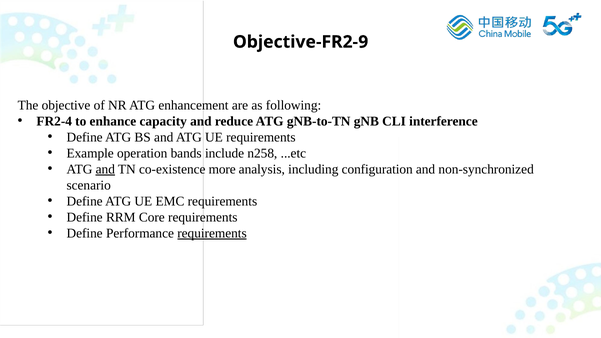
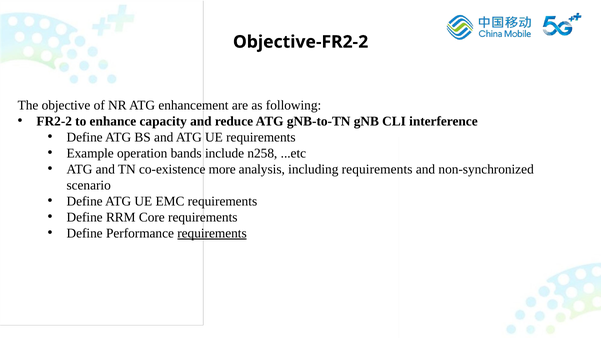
Objective-FR2-9: Objective-FR2-9 -> Objective-FR2-2 (301, 42)
FR2-4: FR2-4 -> FR2-2 (54, 121)
and underline: present -> none (105, 169)
including configuration: configuration -> requirements (377, 169)
